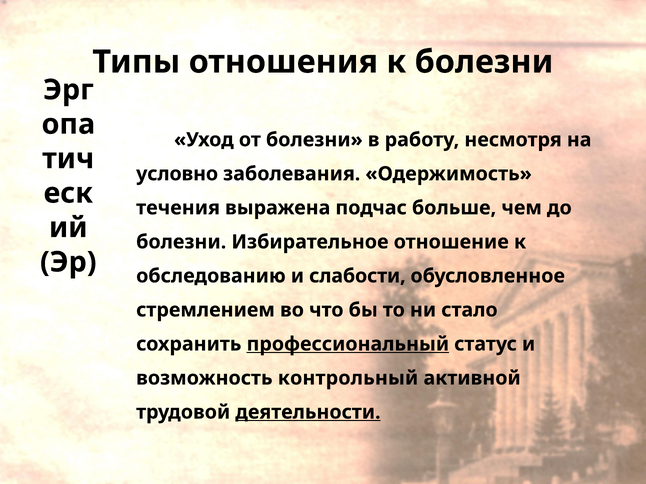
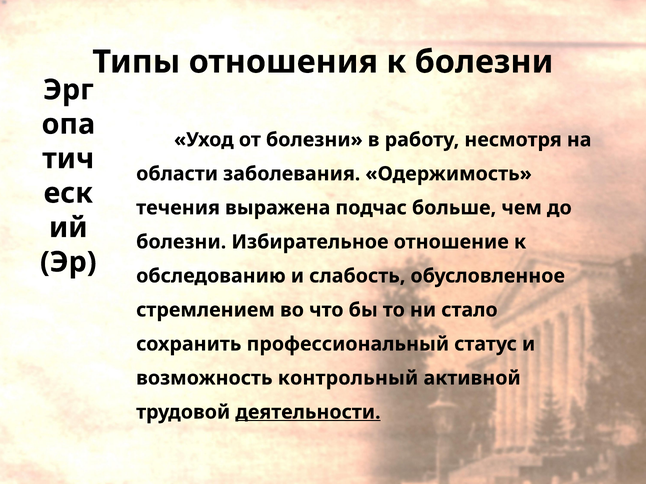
условно: условно -> области (177, 174)
слабости: слабости -> слабость (357, 276)
профессиональный underline: present -> none (348, 344)
